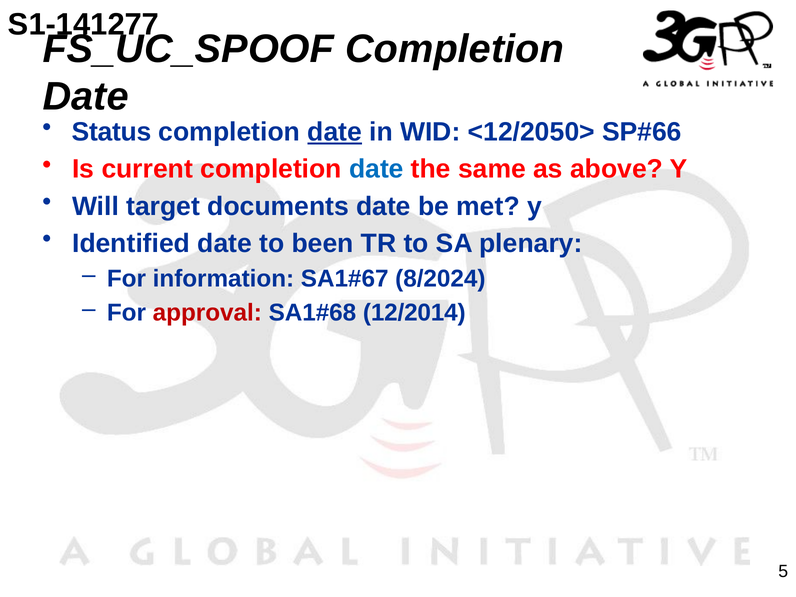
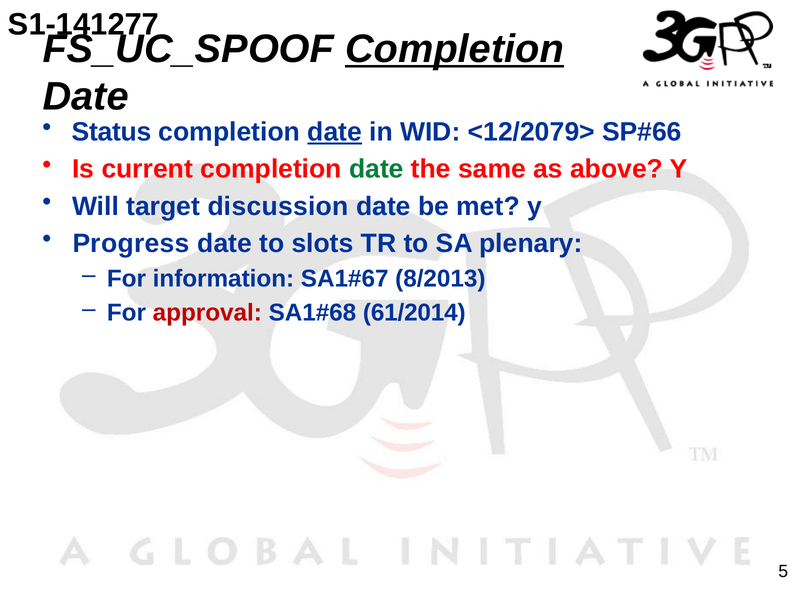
Completion underline: none -> present (455, 49)
<12/2050>: <12/2050> -> <12/2079> (531, 132)
date colour: blue -> green (376, 169)
documents: documents -> discussion (278, 206)
Identified: Identified -> Progress (131, 243)
been: been -> slots (323, 243)
8/2024: 8/2024 -> 8/2013 (440, 279)
12/2014: 12/2014 -> 61/2014 (414, 313)
